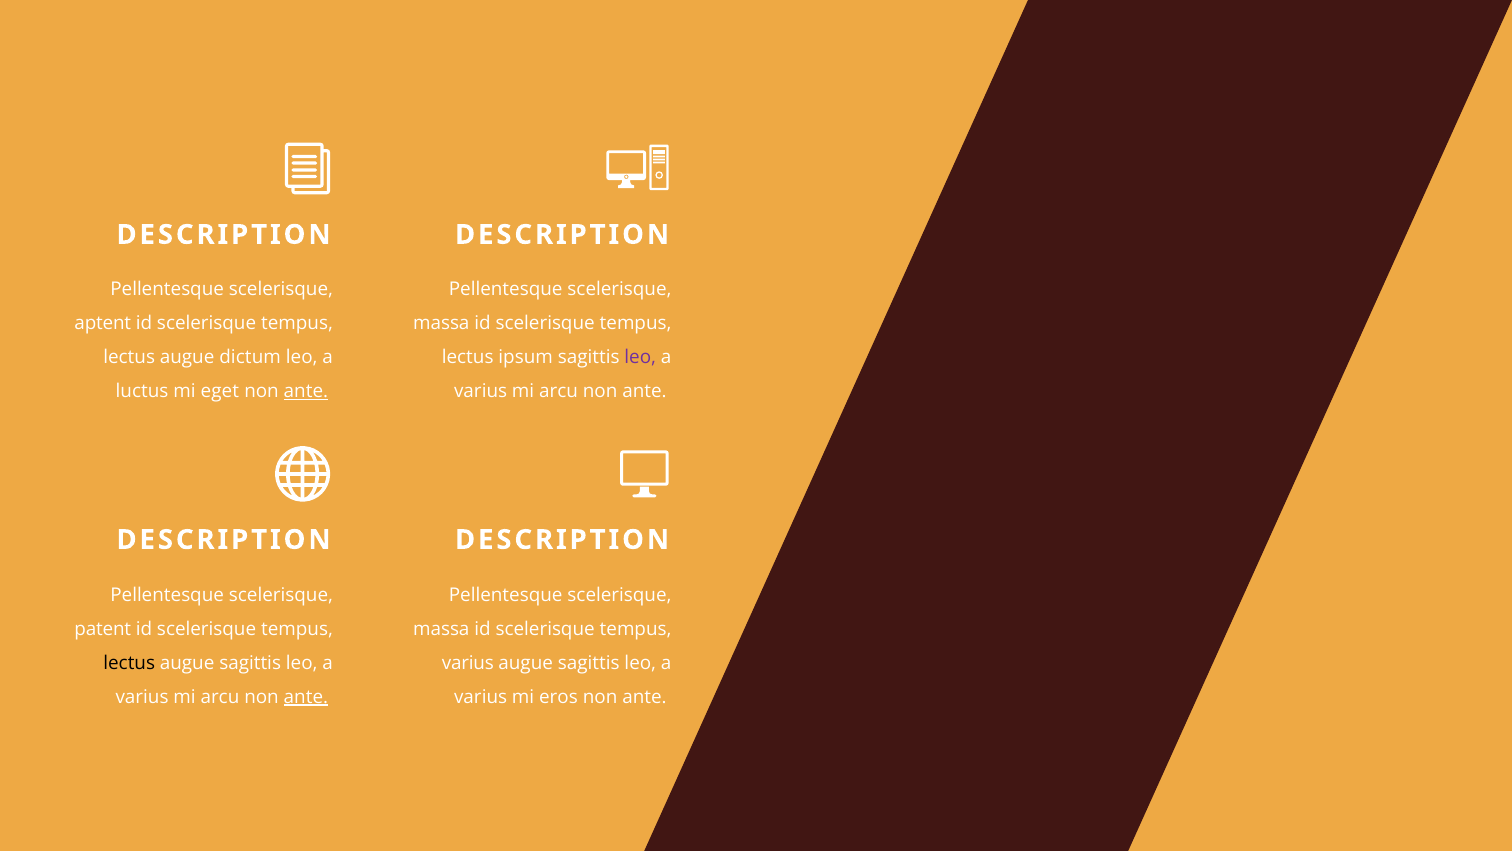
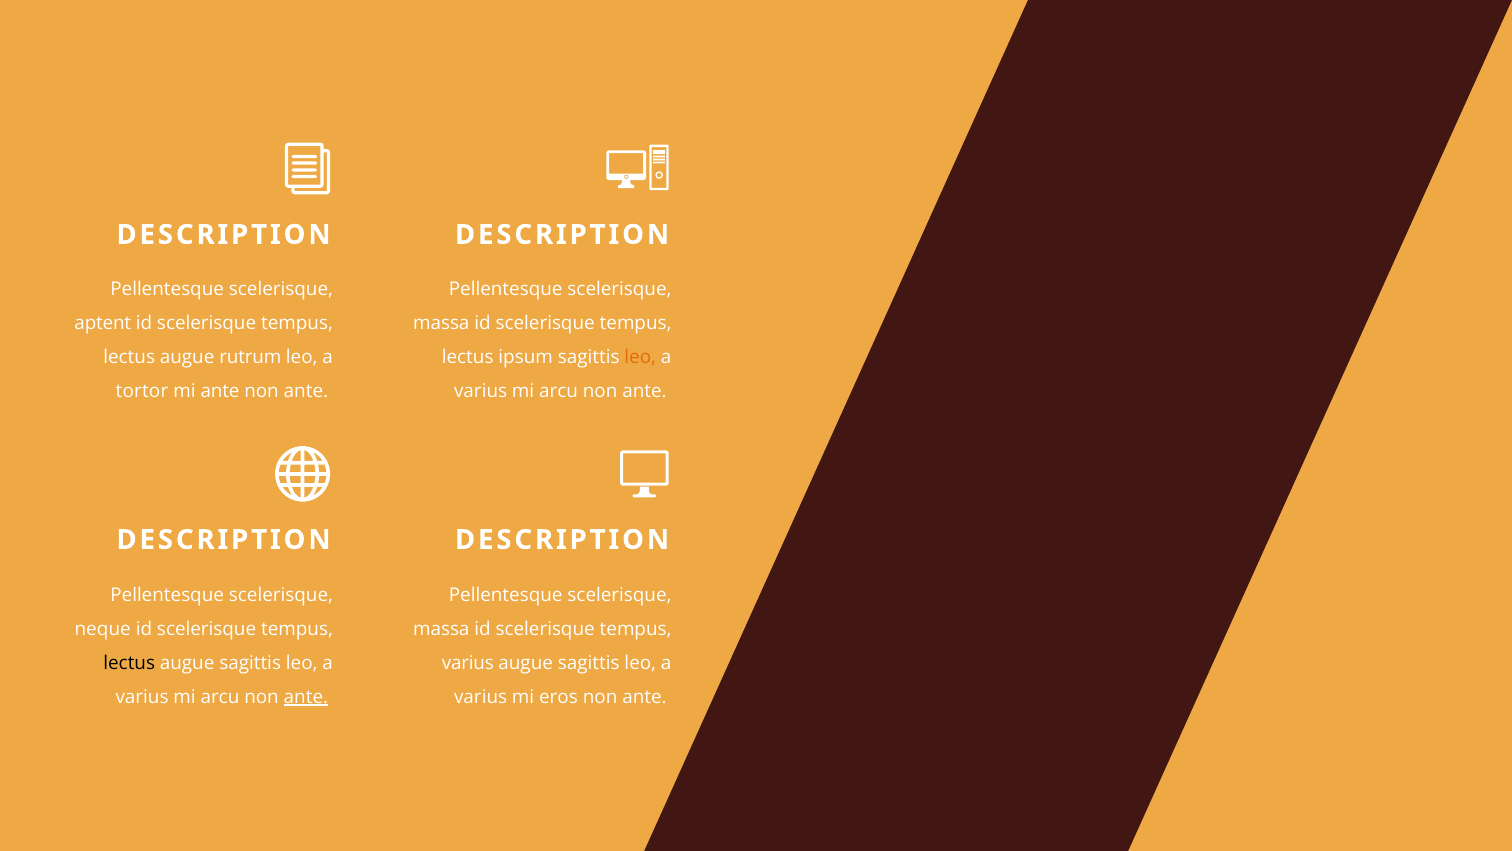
dictum: dictum -> rutrum (250, 358)
leo colour: purple -> orange (640, 358)
luctus: luctus -> tortor (142, 392)
mi eget: eget -> ante (220, 392)
ante underline: present -> none (306, 392)
patent: patent -> neque (103, 628)
